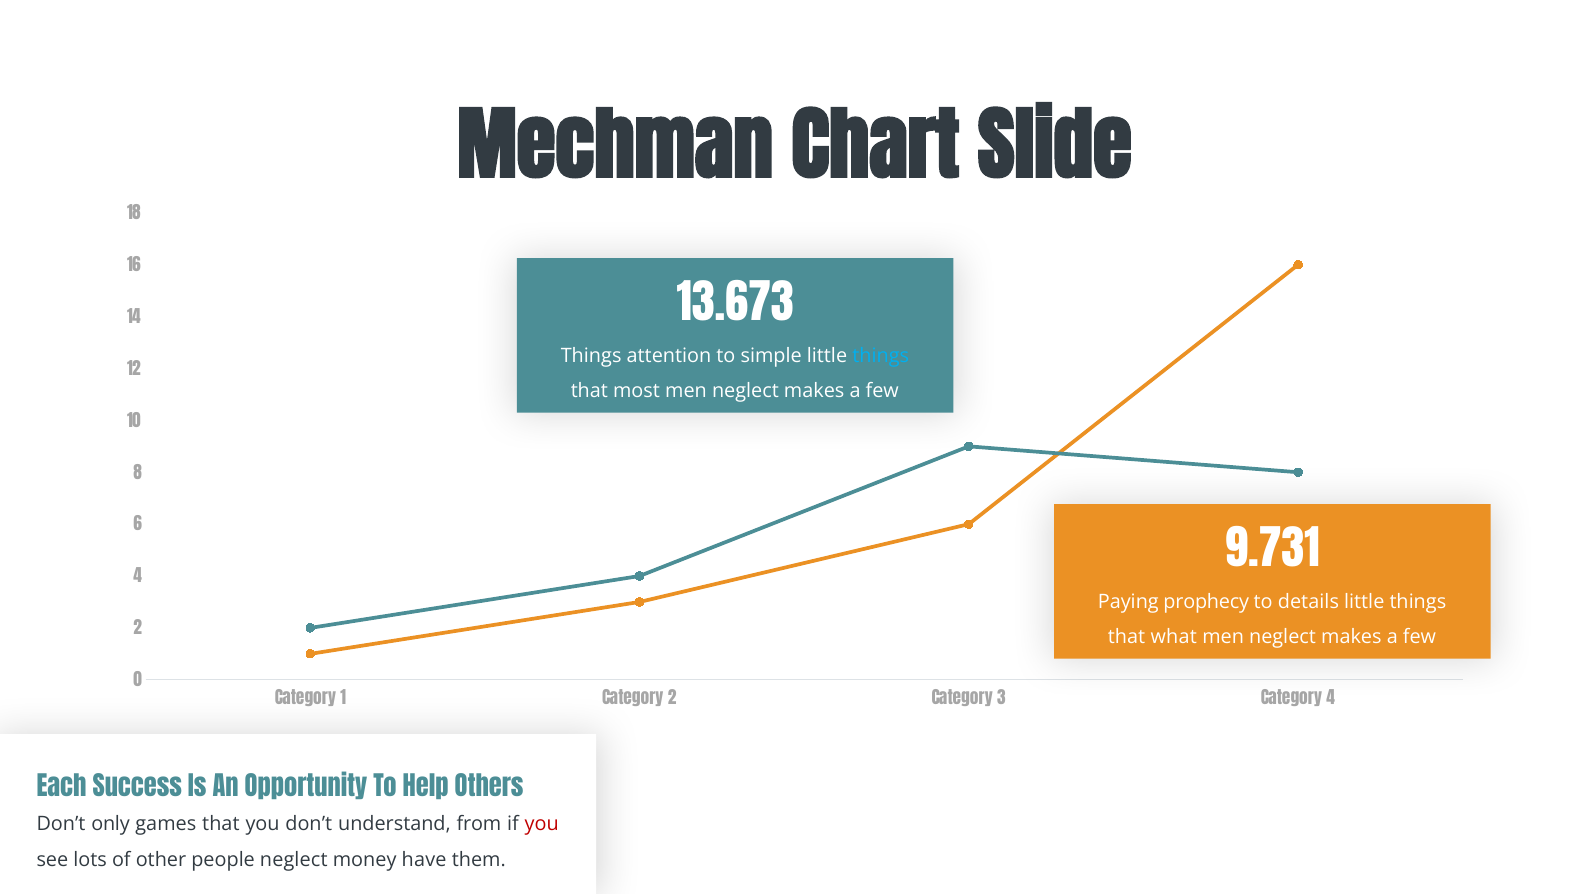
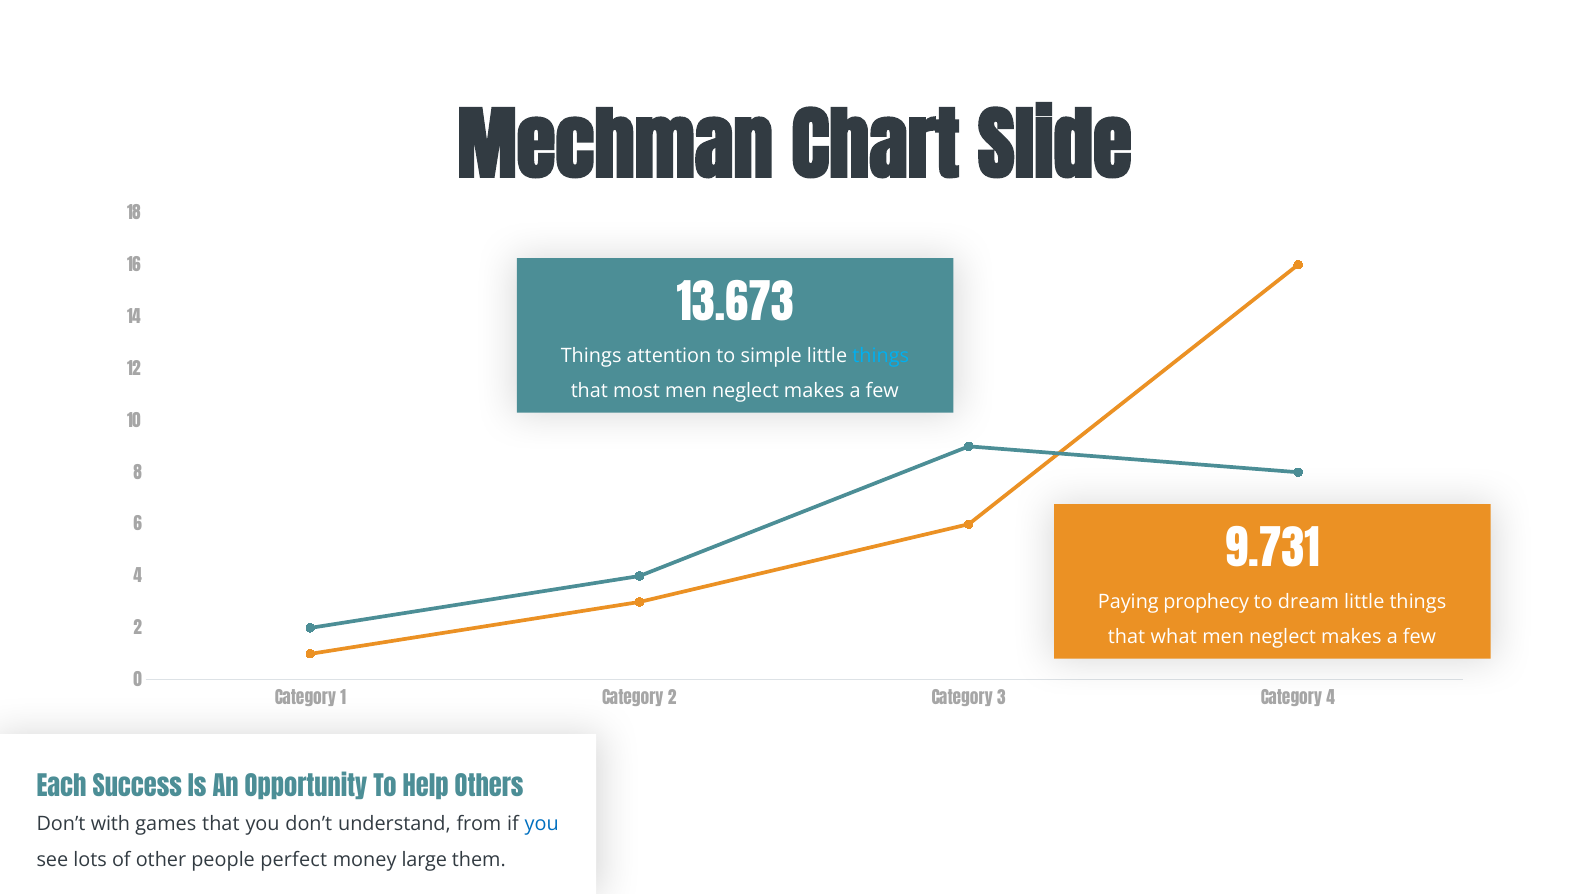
details: details -> dream (1308, 602)
only: only -> with (111, 824)
you colour: red -> blue (542, 824)
people neglect: neglect -> perfect (294, 860)
have: have -> large (424, 860)
